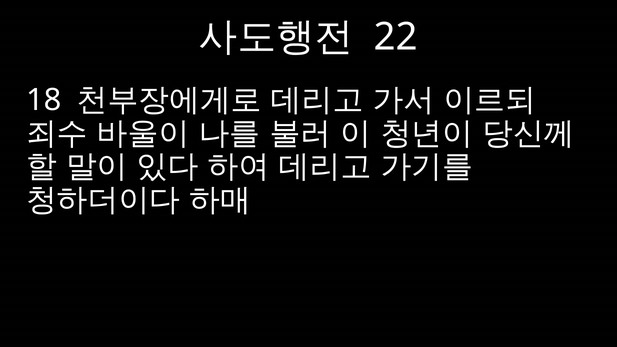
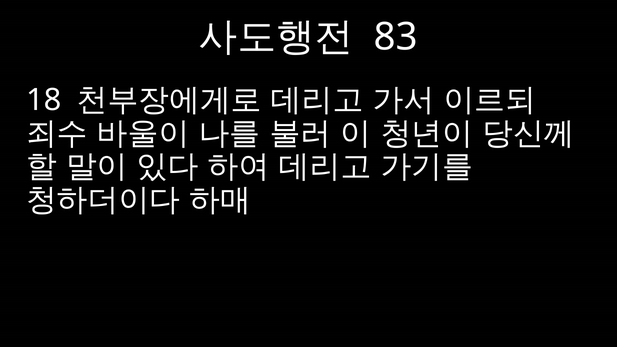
22: 22 -> 83 (396, 37)
